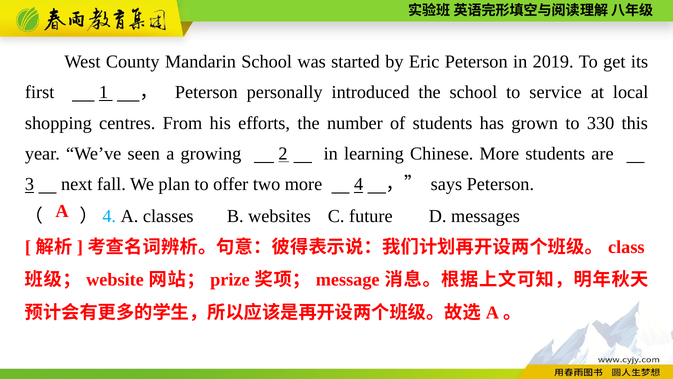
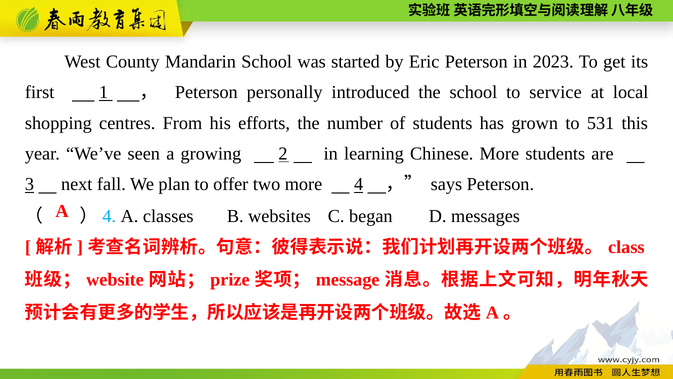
2019: 2019 -> 2023 (553, 62)
330: 330 -> 531 (601, 123)
future: future -> began (371, 216)
